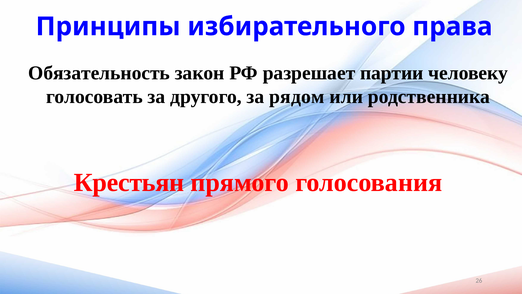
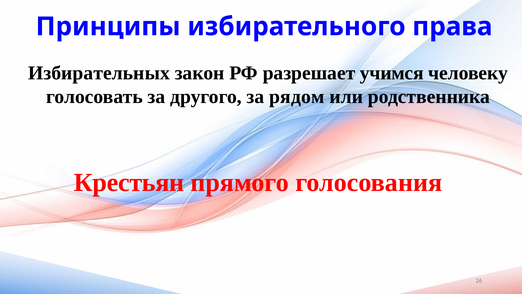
Обязательность: Обязательность -> Избирательных (99, 73)
партии: партии -> учимся (392, 73)
